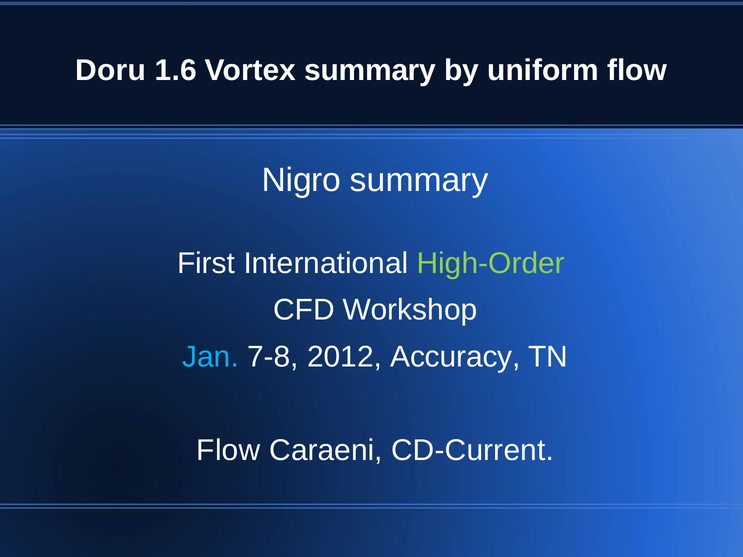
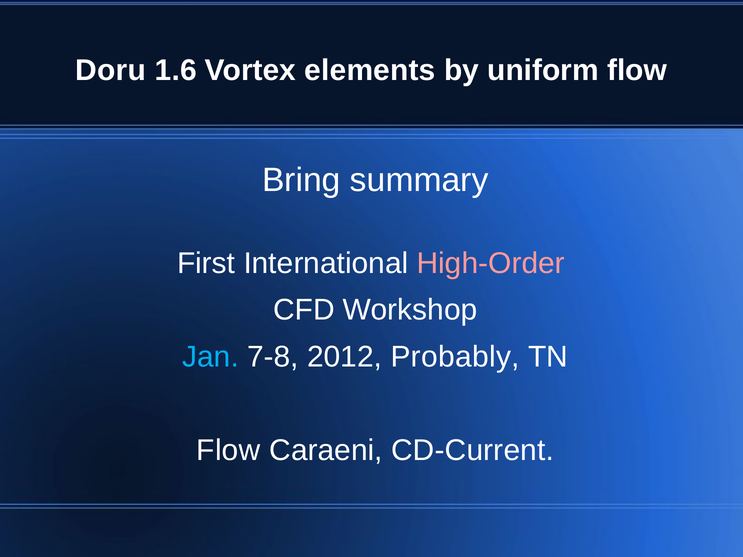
Vortex summary: summary -> elements (370, 70)
Nigro: Nigro -> Bring (301, 180)
High-Order colour: light green -> pink (491, 263)
Accuracy: Accuracy -> Probably (455, 357)
